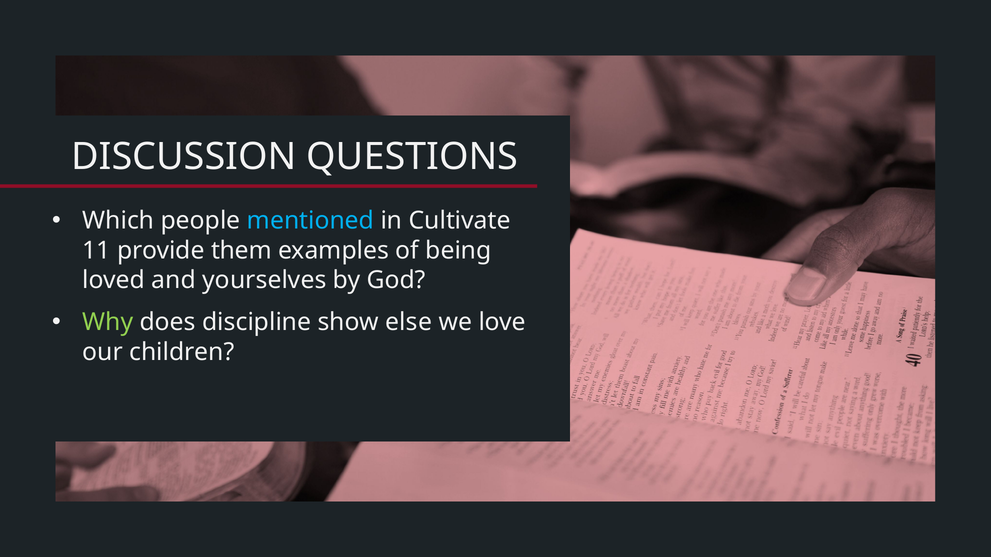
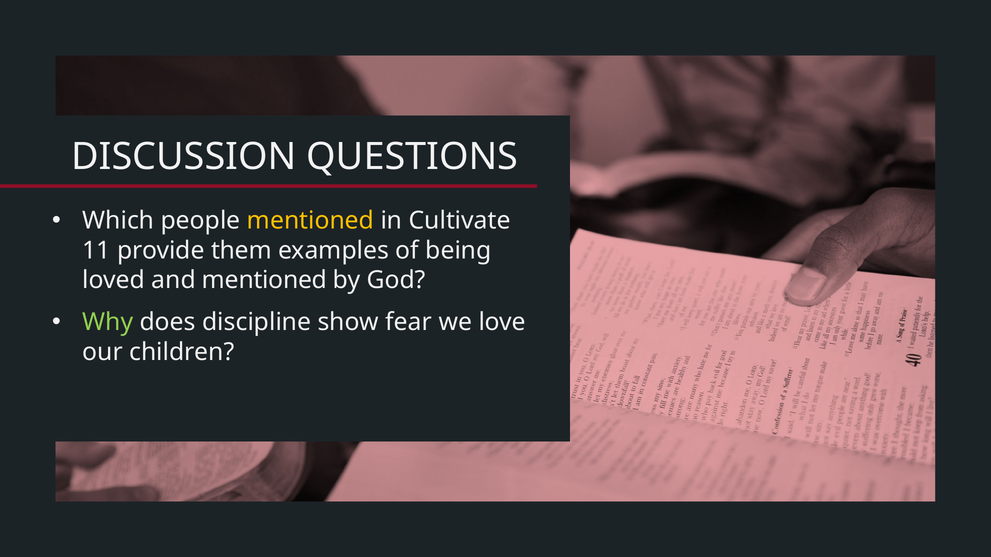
mentioned colour: light blue -> yellow (311, 221)
and yourselves: yourselves -> mentioned (265, 280)
else: else -> fear (409, 323)
